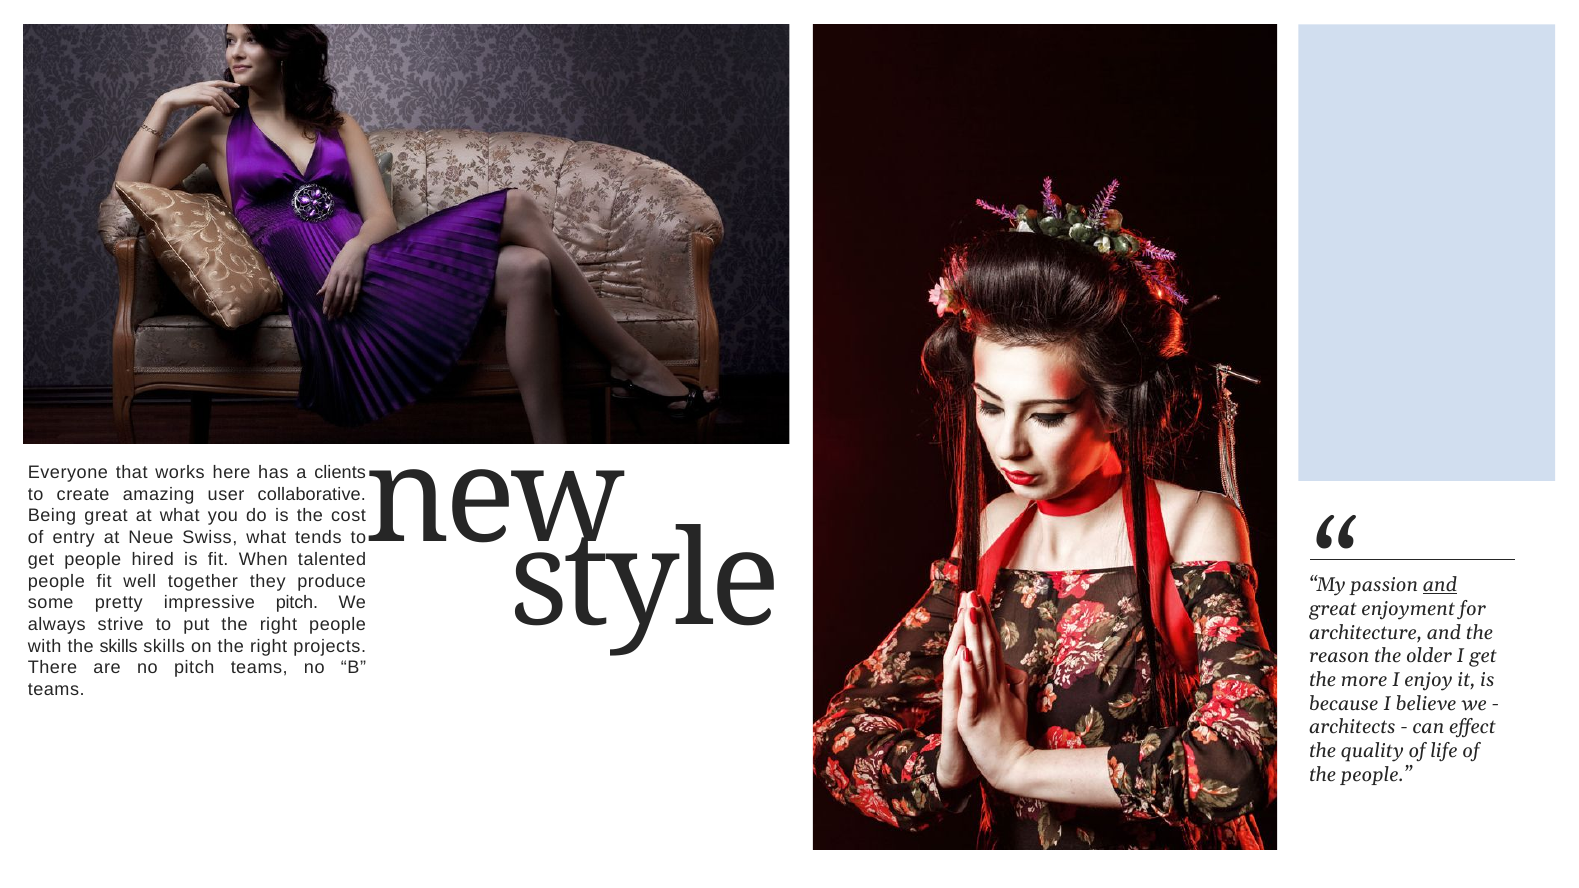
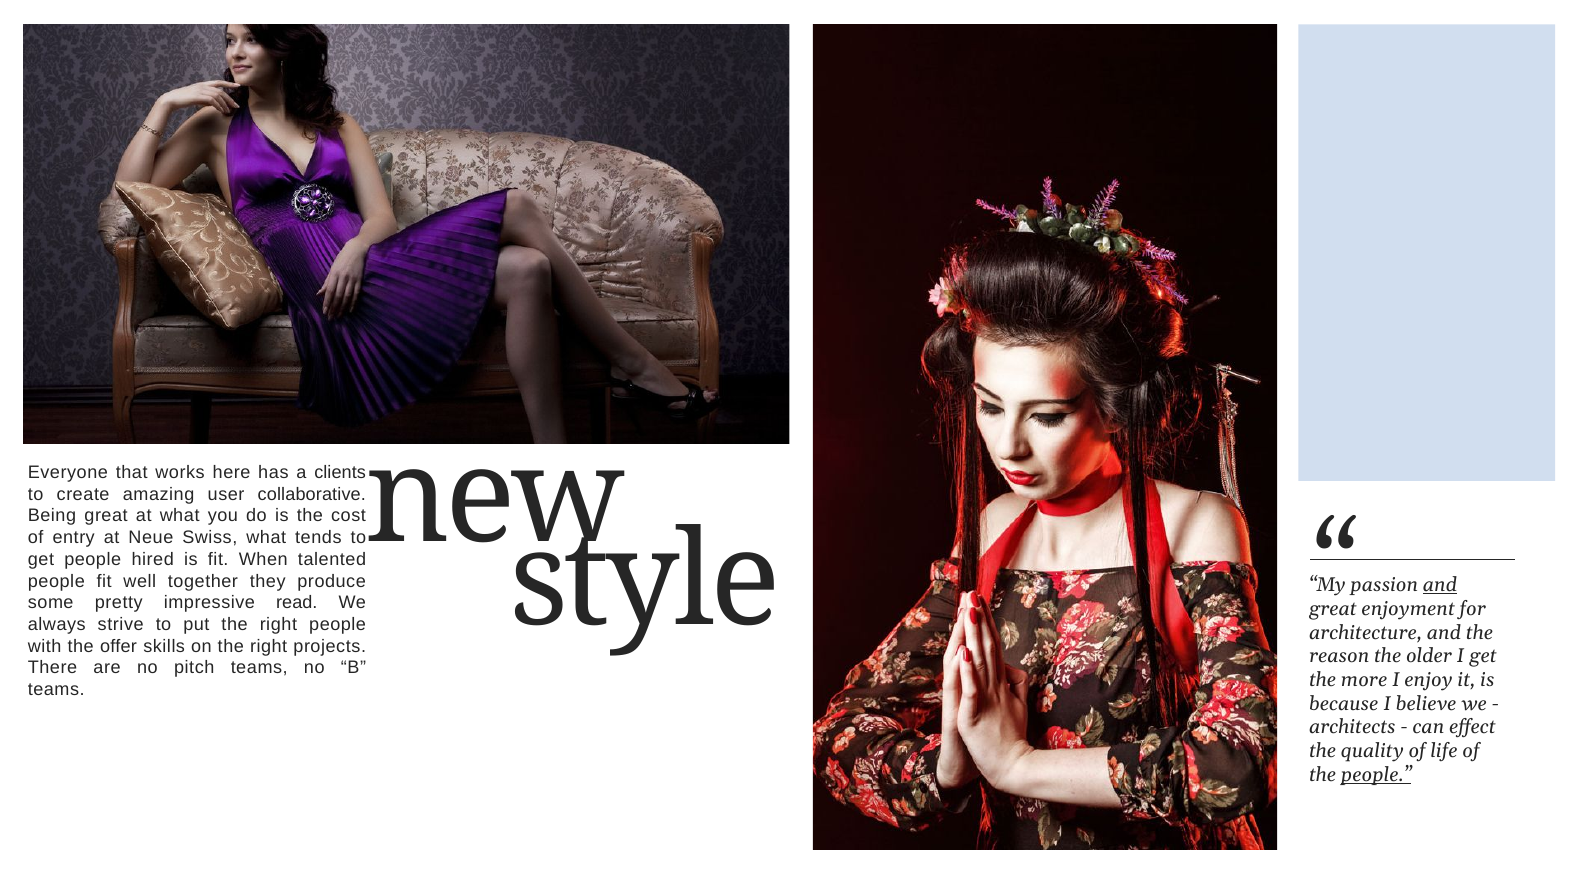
impressive pitch: pitch -> read (297, 603)
the skills: skills -> offer (118, 646)
people underline: none -> present (1376, 775)
